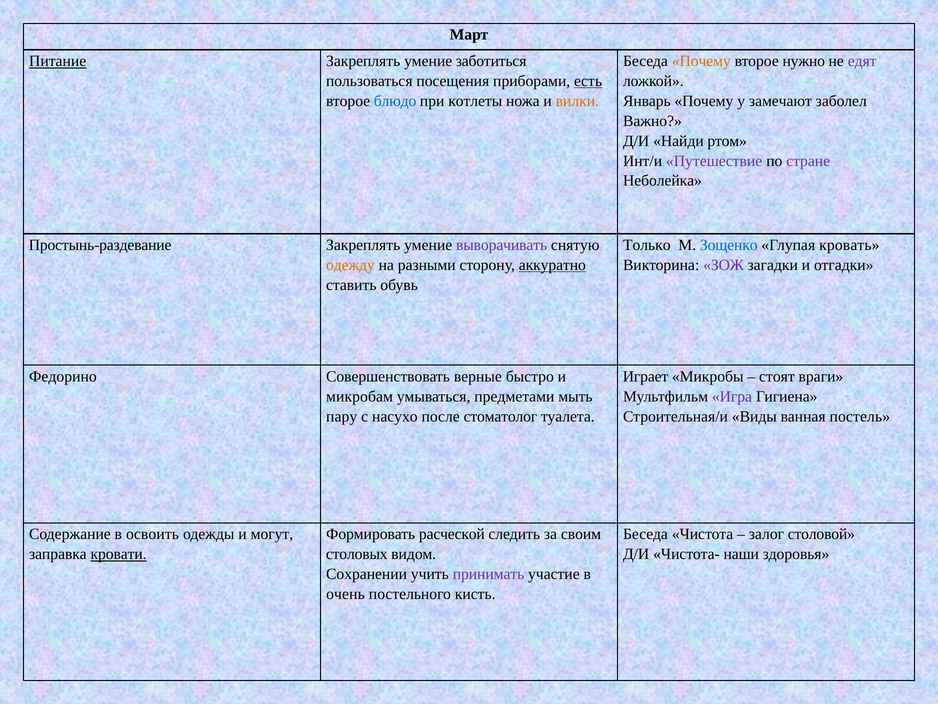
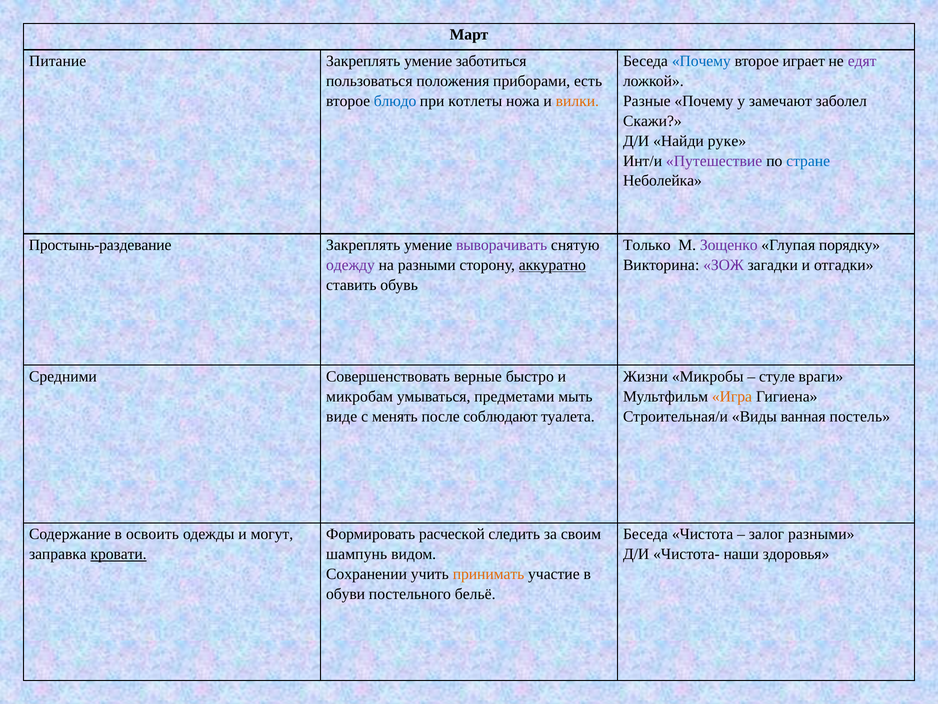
Питание underline: present -> none (58, 61)
Почему colour: orange -> blue (701, 61)
нужно: нужно -> играет (804, 61)
посещения: посещения -> положения (453, 81)
есть underline: present -> none (588, 81)
Январь: Январь -> Разные (647, 101)
Важно: Важно -> Скажи (652, 121)
ртом: ртом -> руке (727, 141)
стране colour: purple -> blue (808, 161)
Зощенко colour: blue -> purple (729, 245)
кровать: кровать -> порядку (850, 245)
одежду colour: orange -> purple (350, 265)
Федорино: Федорино -> Средними (63, 376)
Играет: Играет -> Жизни (646, 376)
стоят: стоят -> стуле (777, 376)
Игра colour: purple -> orange (732, 396)
пару: пару -> виде (342, 416)
насухо: насухо -> менять (395, 416)
стоматолог: стоматолог -> соблюдают (500, 416)
залог столовой: столовой -> разными (821, 534)
столовых: столовых -> шампунь (357, 554)
принимать colour: purple -> orange (489, 574)
очень: очень -> обуви (346, 594)
кисть: кисть -> бельё (475, 594)
